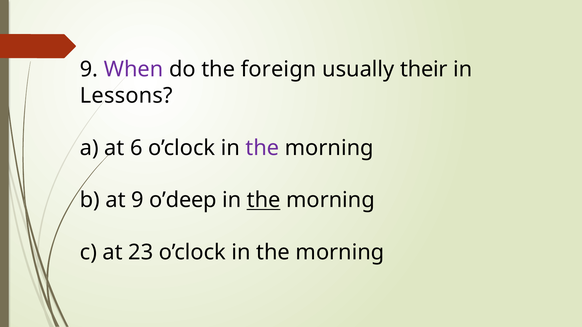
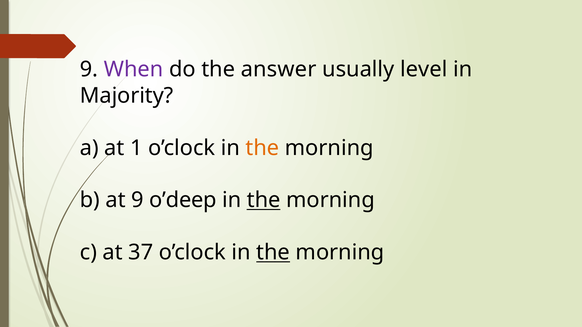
foreign: foreign -> answer (279, 69)
their: their -> level (424, 69)
Lessons: Lessons -> Majority (127, 96)
6: 6 -> 1 (136, 148)
the colour: purple -> orange (262, 148)
23: 23 -> 37 (141, 253)
the underline: none -> present (273, 253)
